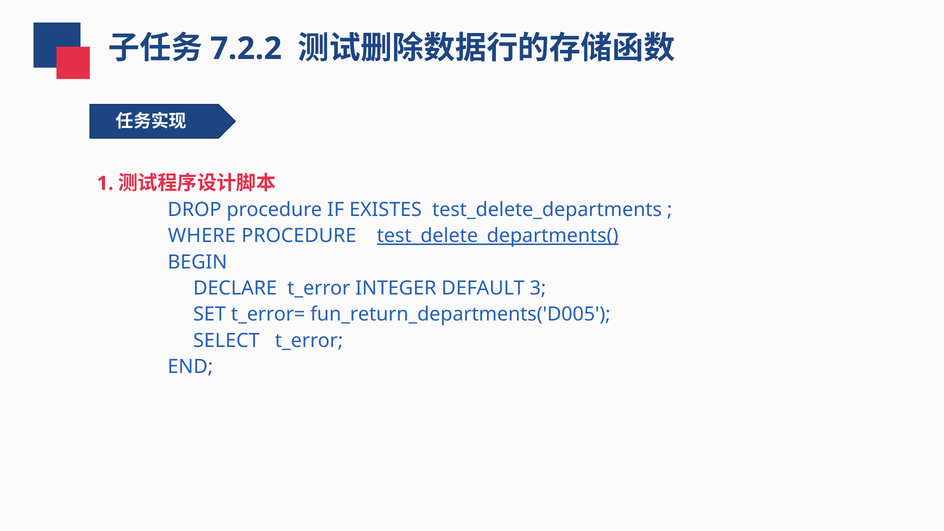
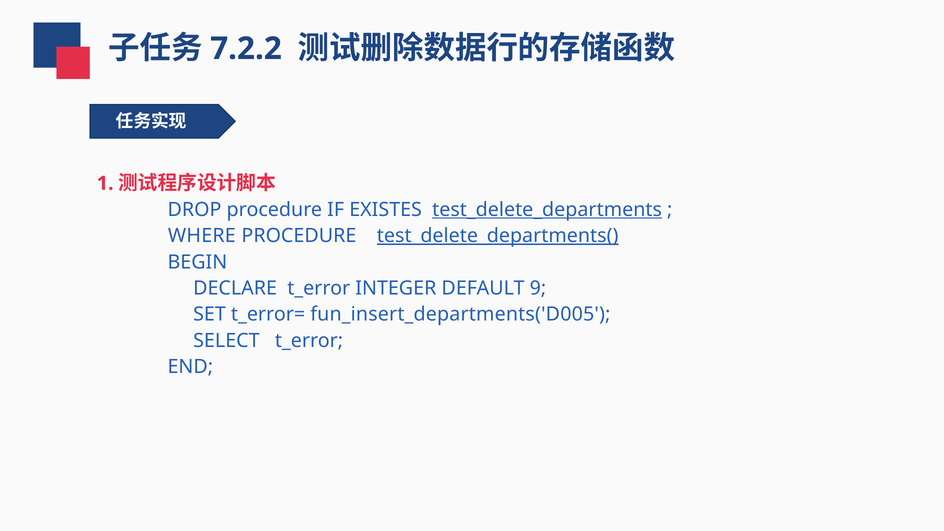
test_delete_departments underline: none -> present (547, 210)
3: 3 -> 9 (538, 288)
fun_return_departments('D005: fun_return_departments('D005 -> fun_insert_departments('D005 (460, 314)
